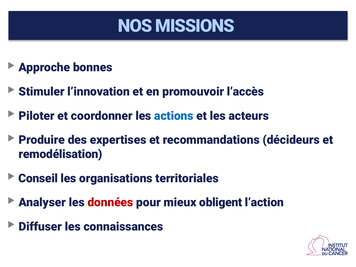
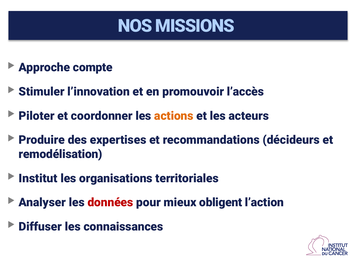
bonnes: bonnes -> compte (93, 68)
actions colour: blue -> orange (174, 116)
Conseil: Conseil -> Institut (38, 178)
